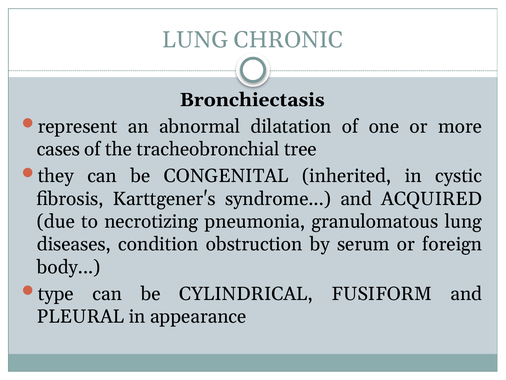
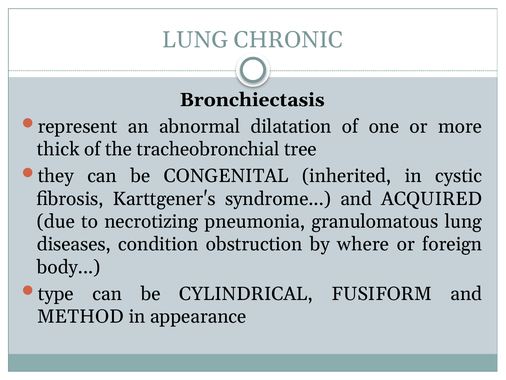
cases: cases -> thick (58, 149)
serum: serum -> where (363, 244)
PLEURAL: PLEURAL -> METHOD (80, 316)
